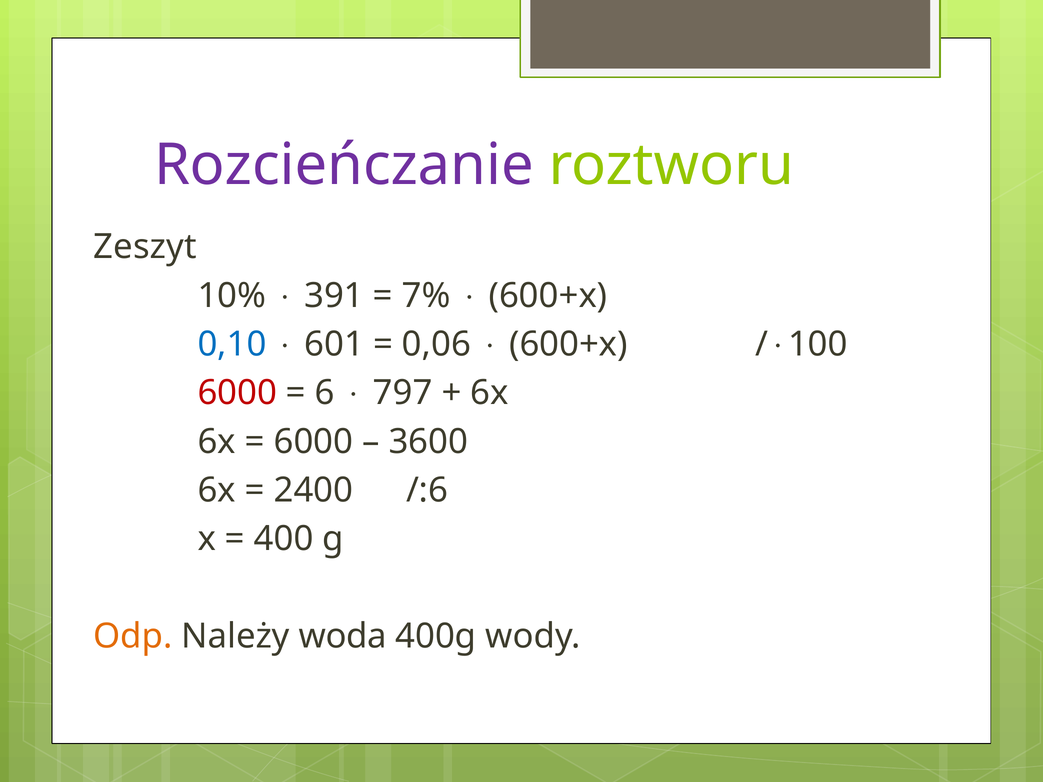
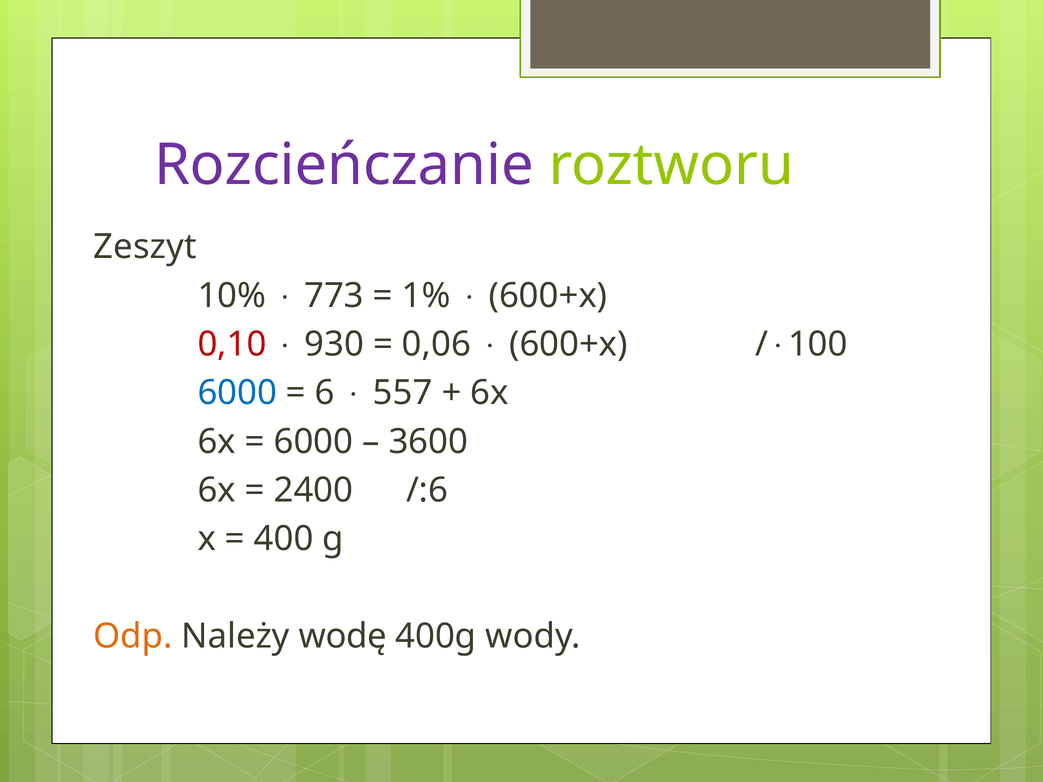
391: 391 -> 773 (334, 296)
7%: 7% -> 1% (426, 296)
0,10 colour: blue -> red (232, 344)
601: 601 -> 930 (334, 344)
6000 colour: red -> blue (237, 393)
797: 797 -> 557 (403, 393)
woda: woda -> wodę (343, 636)
